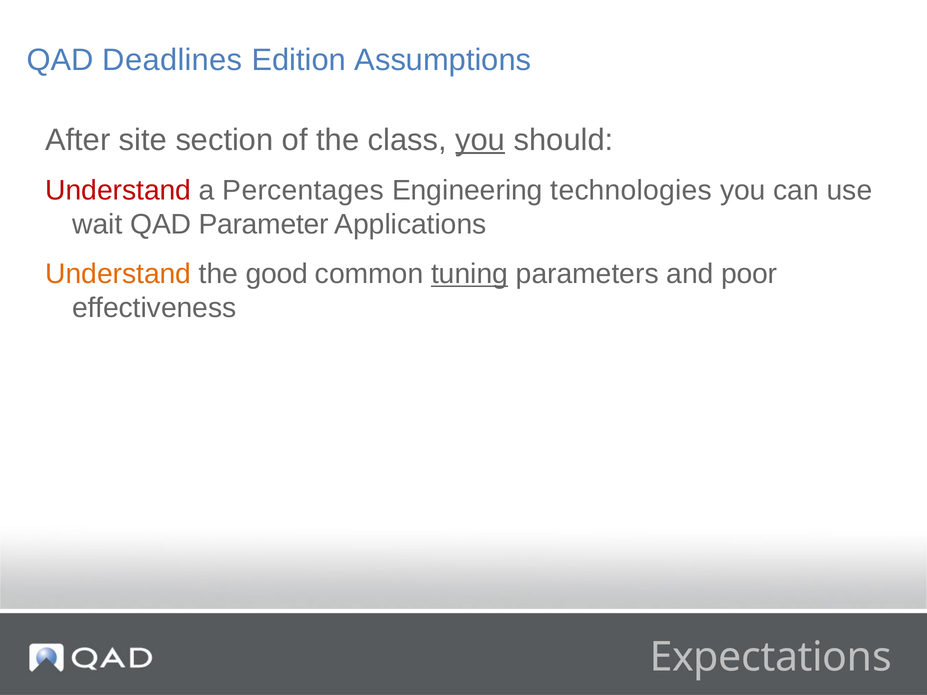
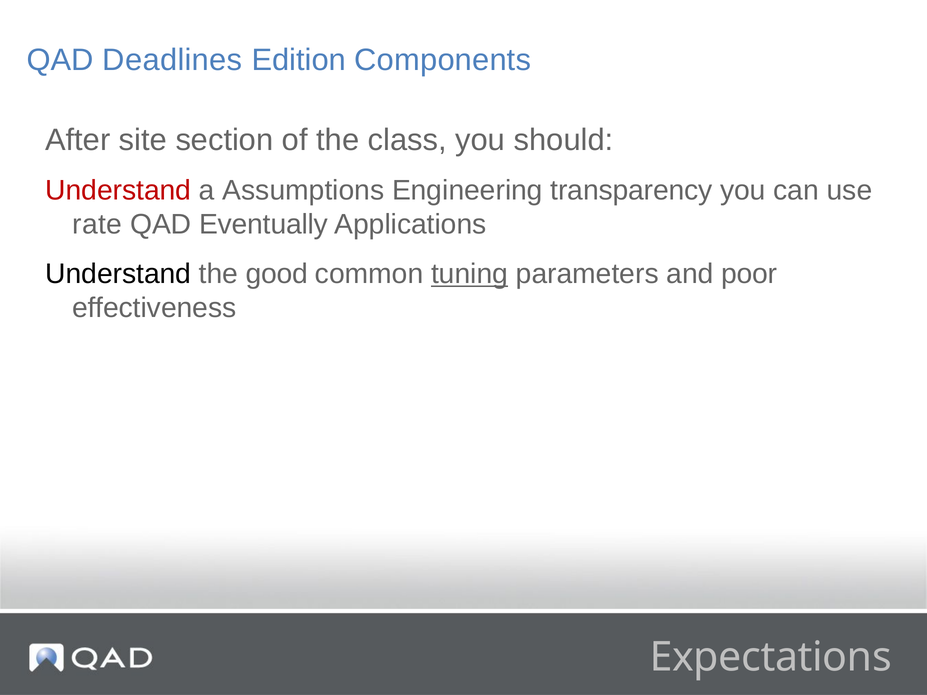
Assumptions: Assumptions -> Components (443, 60)
you underline: present -> none (480, 140)
Percentages: Percentages -> Assumptions (303, 191)
technologies: technologies -> transparency (631, 191)
wait: wait -> rate (97, 225)
Parameter: Parameter -> Eventually (264, 225)
Understand colour: orange -> black (118, 274)
